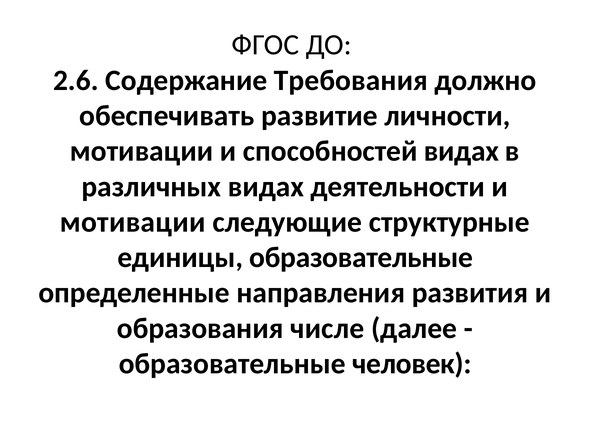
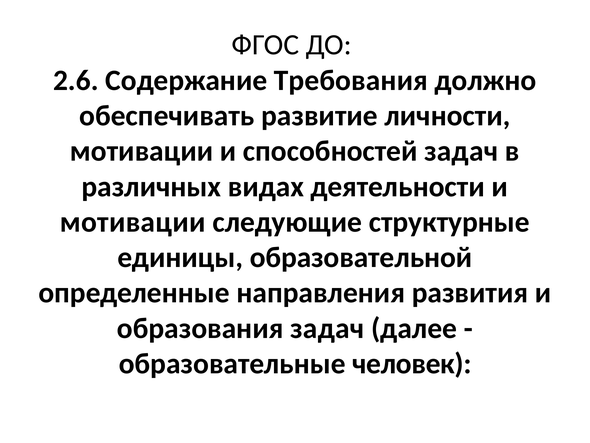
способностей видах: видах -> задач (461, 151)
единицы образовательные: образовательные -> образовательной (361, 257)
образования числе: числе -> задач (327, 328)
